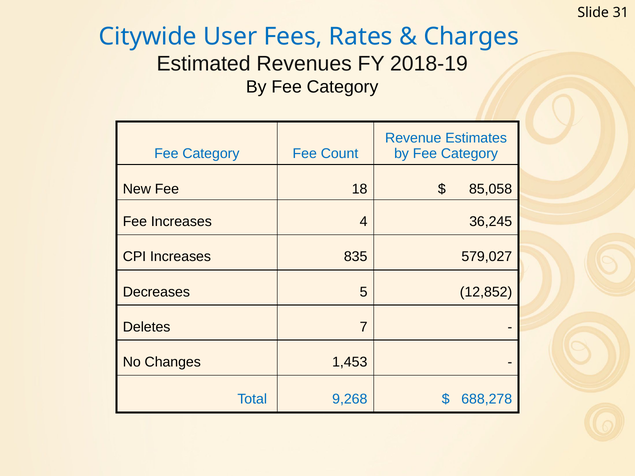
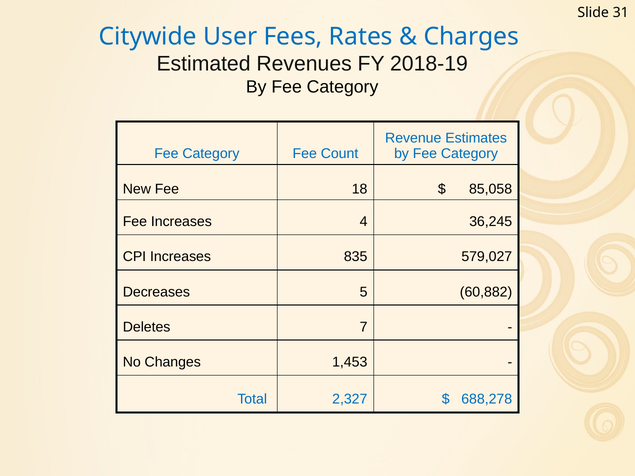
12,852: 12,852 -> 60,882 (486, 292)
9,268: 9,268 -> 2,327 (350, 399)
